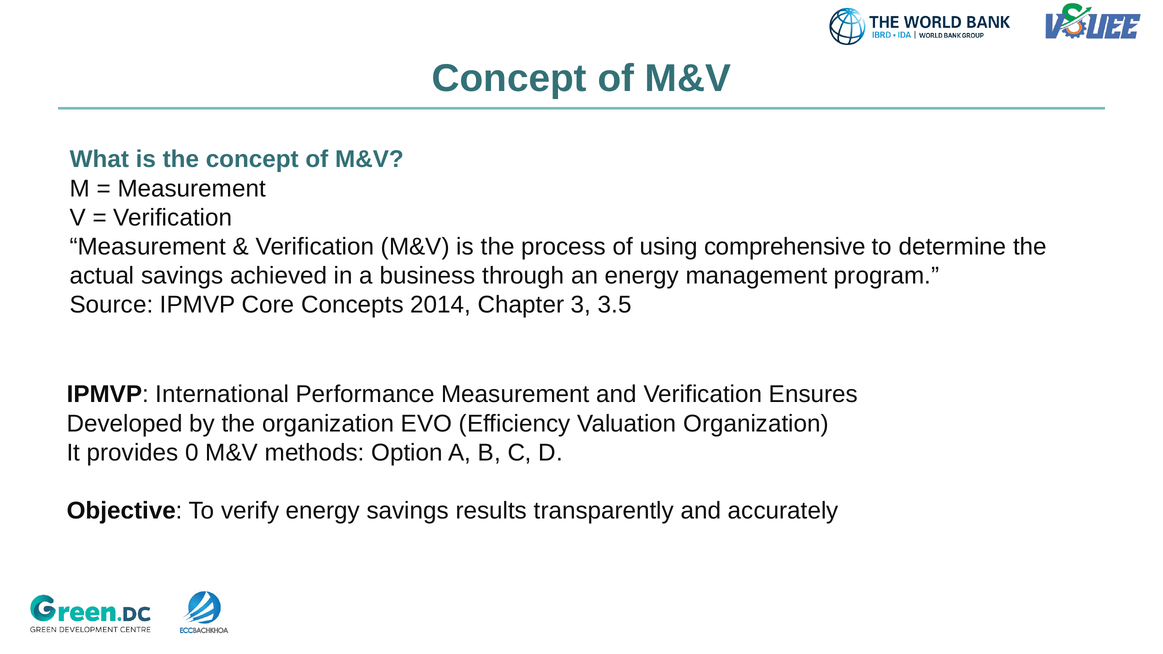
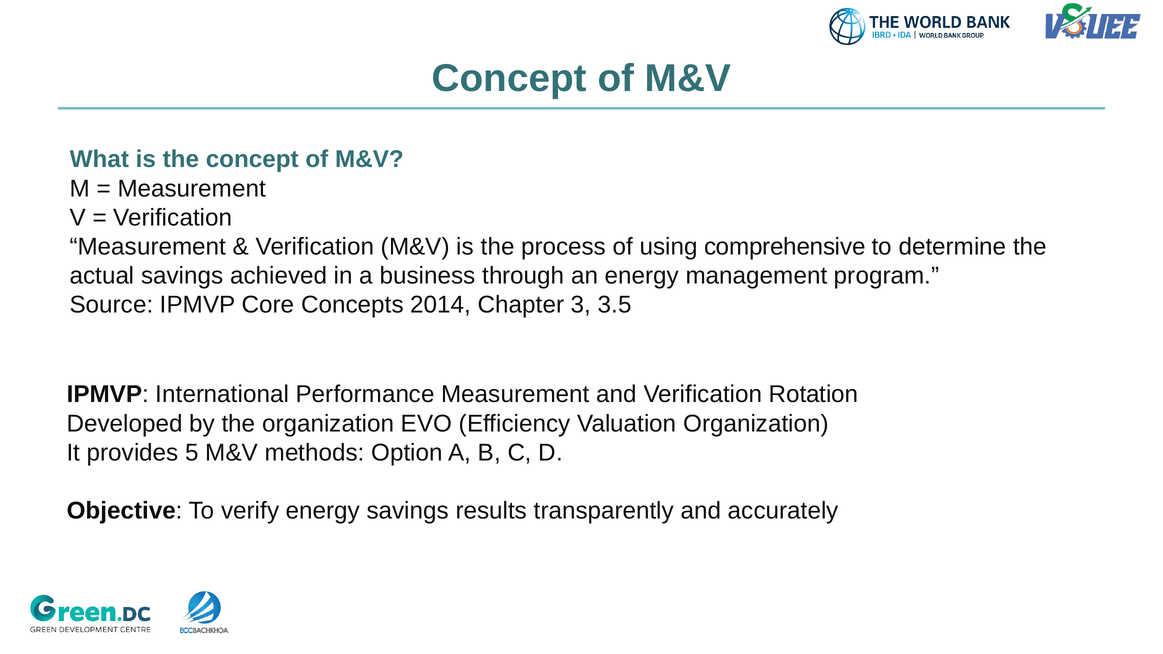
Ensures: Ensures -> Rotation (813, 395)
0: 0 -> 5 (192, 453)
